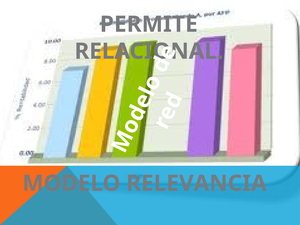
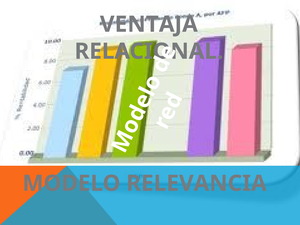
PERMITE: PERMITE -> VENTAJA (149, 24)
